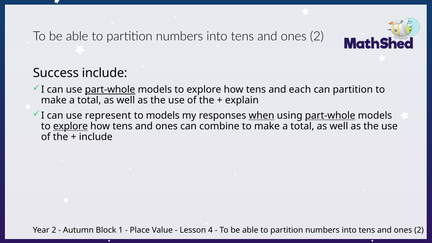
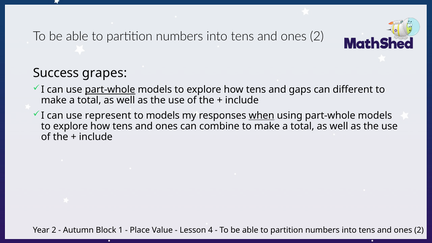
Success include: include -> grapes (105, 73)
each: each -> gaps (300, 90)
can partition: partition -> different (353, 90)
explain: explain -> include (242, 100)
part-whole underline: present -> none (330, 116)
explore underline: present -> none (70, 126)
